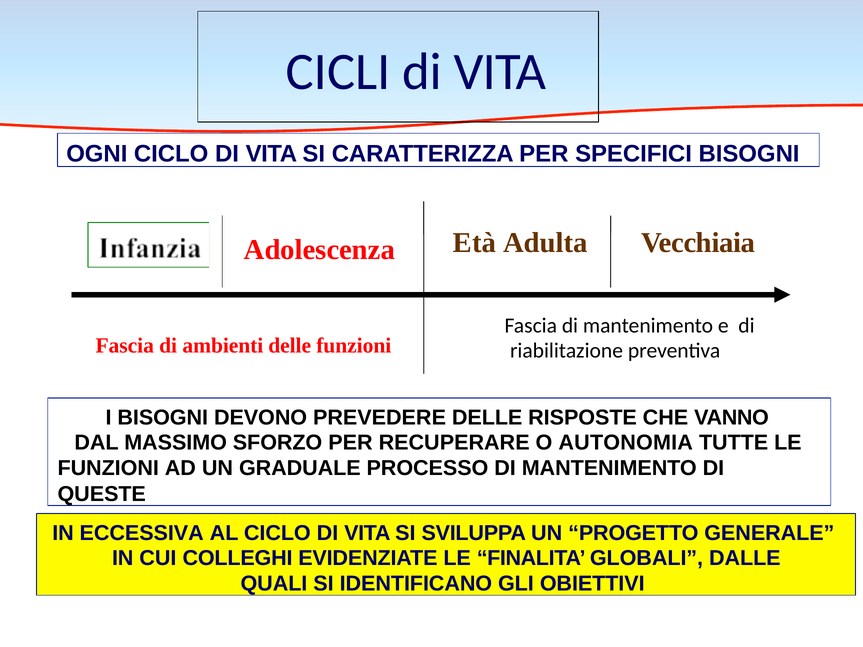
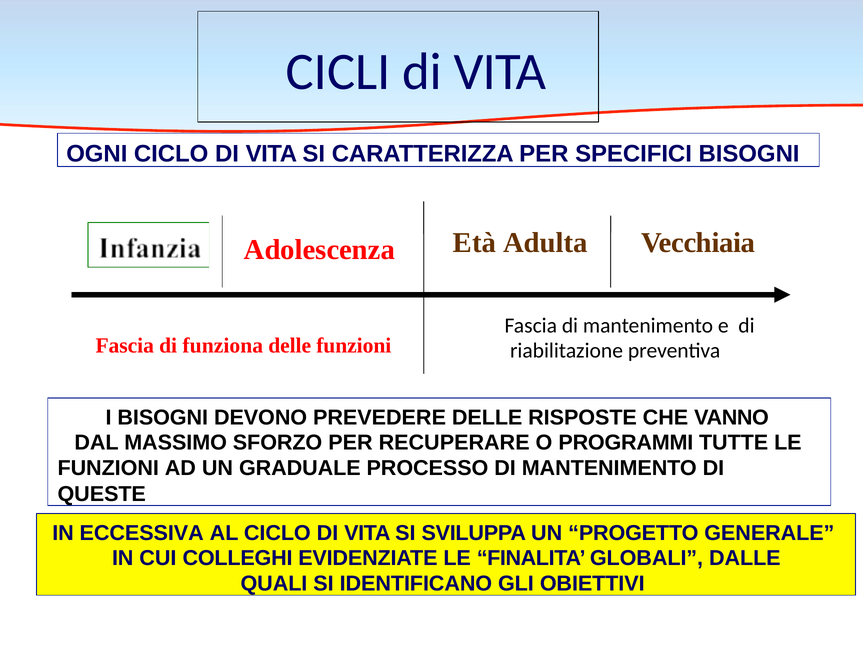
ambienti: ambienti -> funziona (223, 346)
AUTONOMIA: AUTONOMIA -> PROGRAMMI (626, 443)
